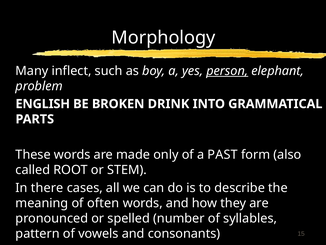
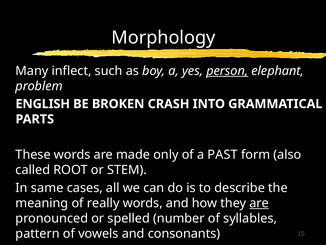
DRINK: DRINK -> CRASH (169, 104)
there: there -> same (47, 187)
often: often -> really (103, 203)
are underline: none -> present (259, 203)
